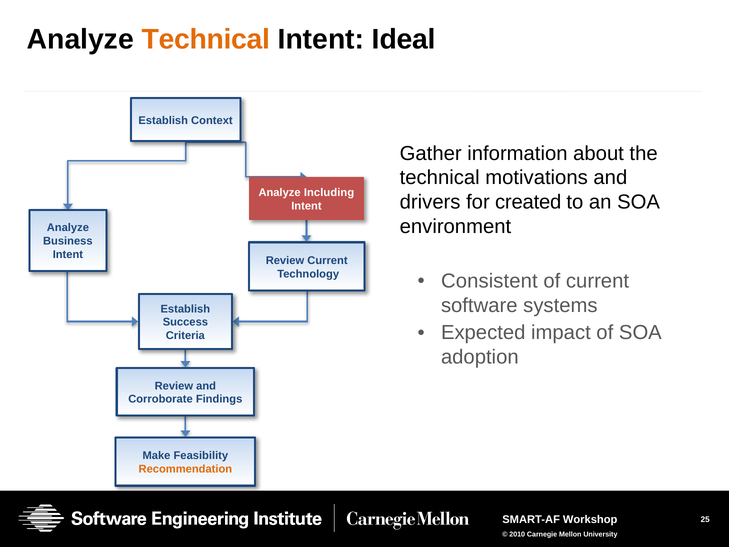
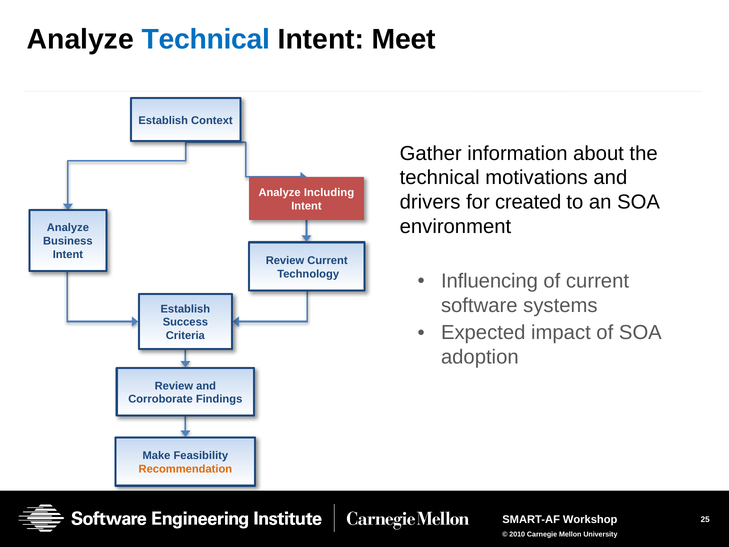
Technical colour: orange -> blue (206, 39)
Ideal: Ideal -> Meet (404, 39)
Consistent: Consistent -> Influencing (489, 281)
